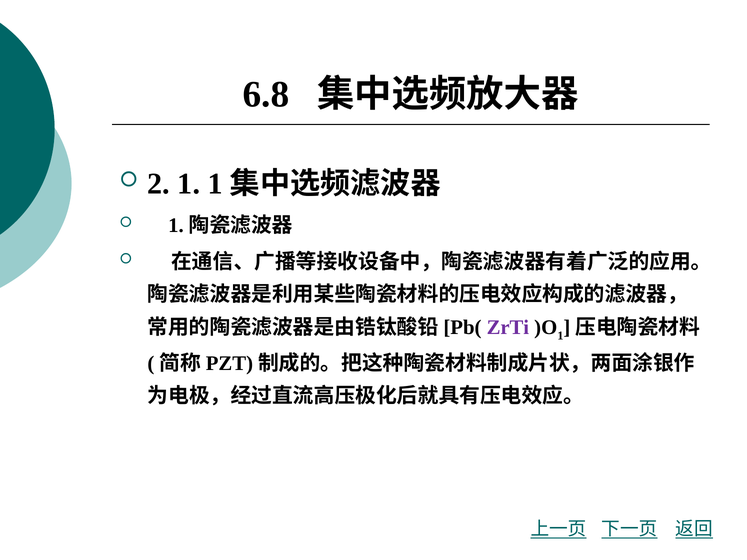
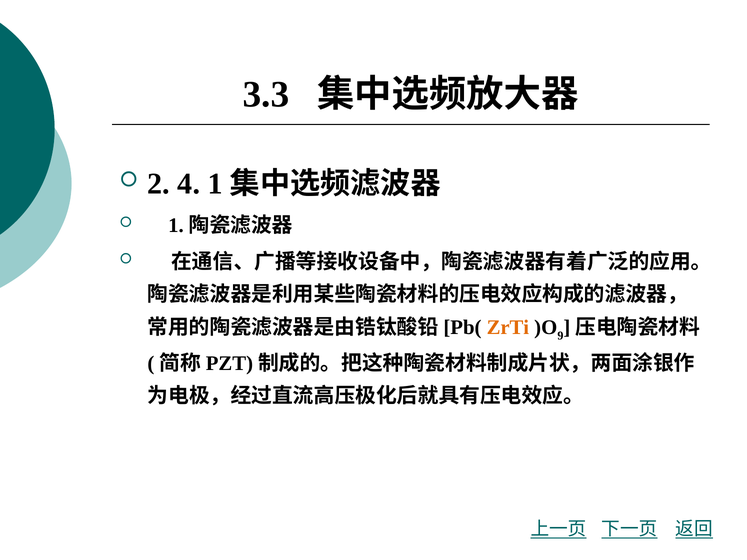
6.8: 6.8 -> 3.3 (266, 95)
2 1: 1 -> 4 (189, 184)
ZrTi colour: purple -> orange (508, 328)
1: 1 -> 9 (560, 336)
